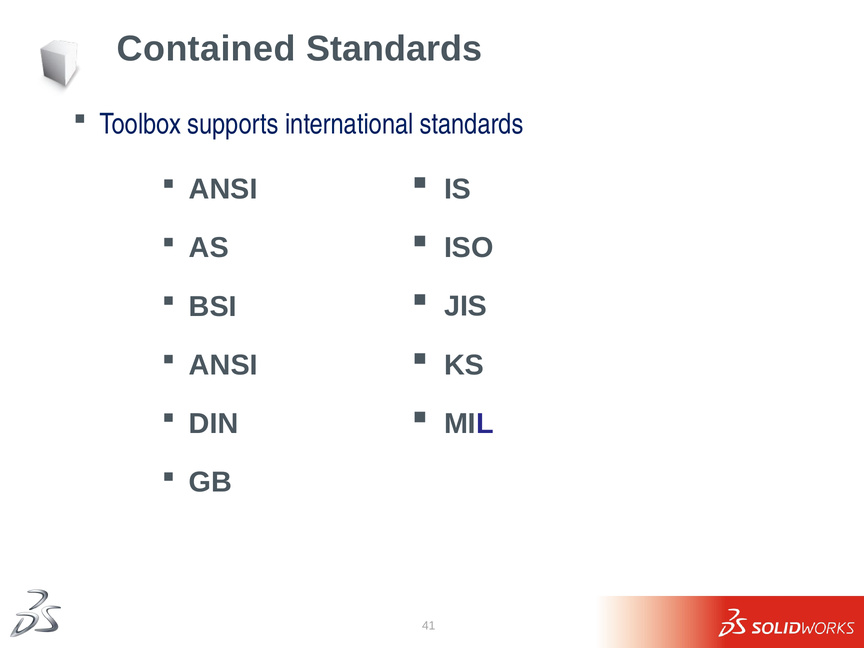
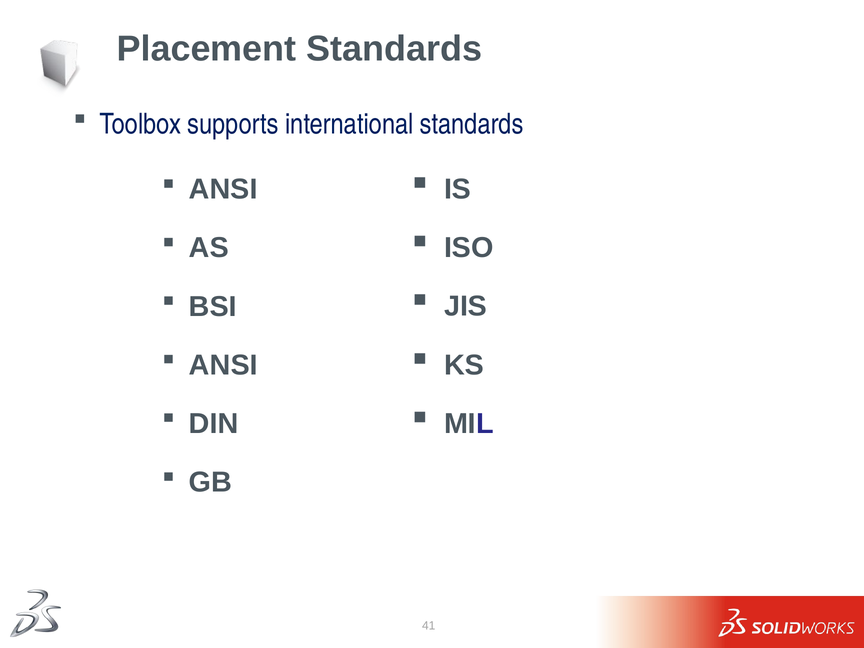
Contained: Contained -> Placement (206, 49)
